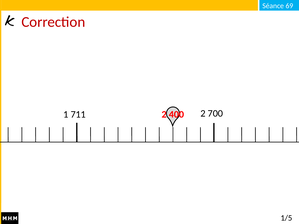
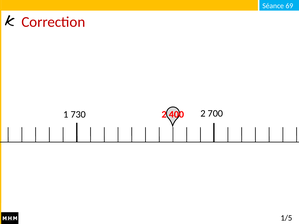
711: 711 -> 730 (78, 114)
